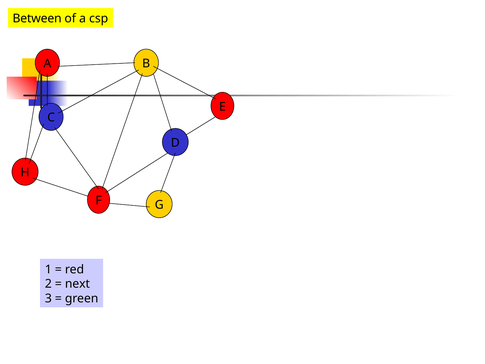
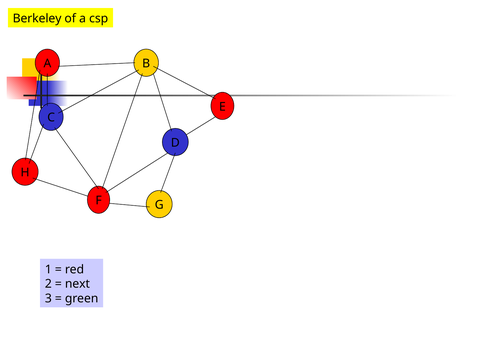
Between: Between -> Berkeley (37, 19)
